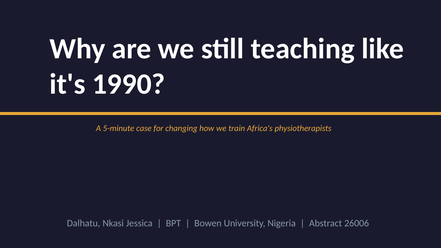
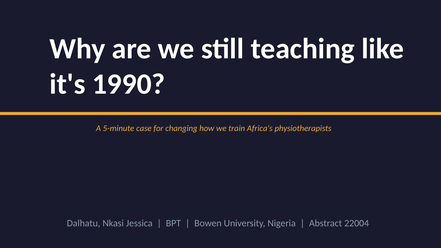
26006: 26006 -> 22004 (357, 223)
